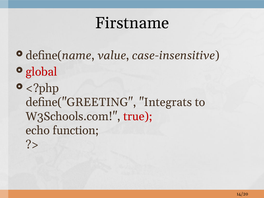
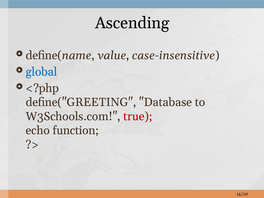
Firstname: Firstname -> Ascending (132, 23)
global colour: red -> blue (41, 72)
Integrats: Integrats -> Database (165, 102)
